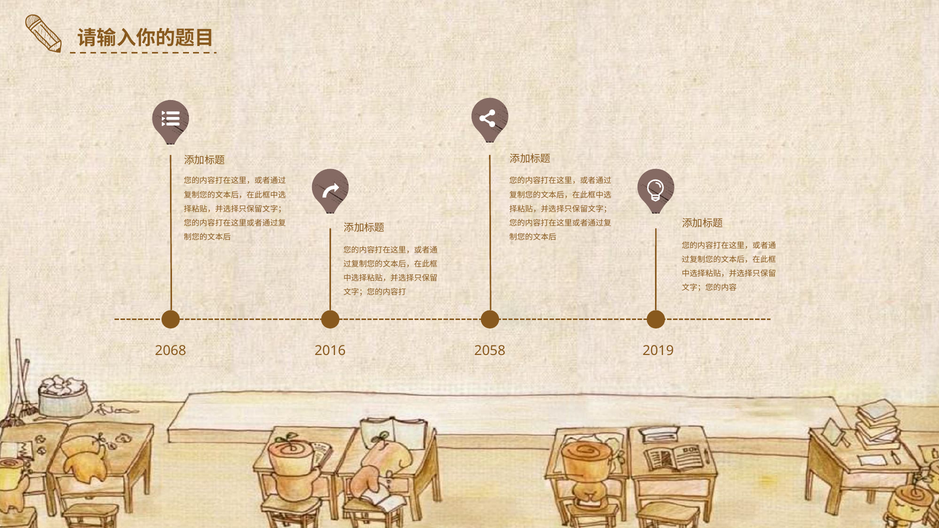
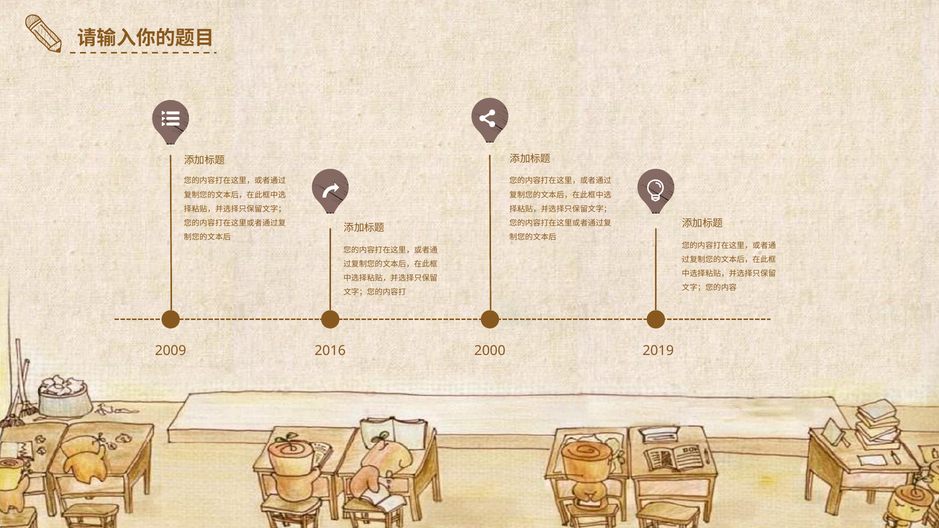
2068: 2068 -> 2009 (171, 351)
2058: 2058 -> 2000 (490, 351)
